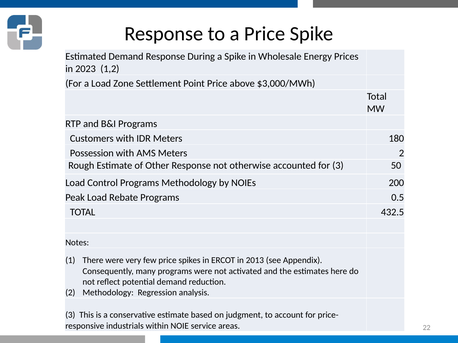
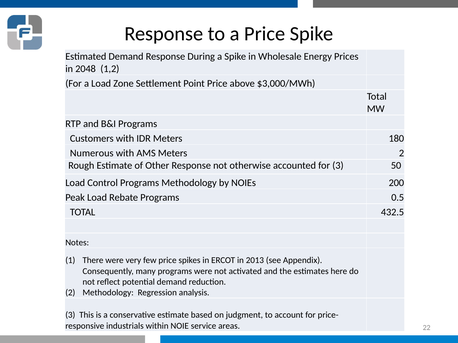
2023: 2023 -> 2048 (86, 69)
Possession: Possession -> Numerous (92, 153)
